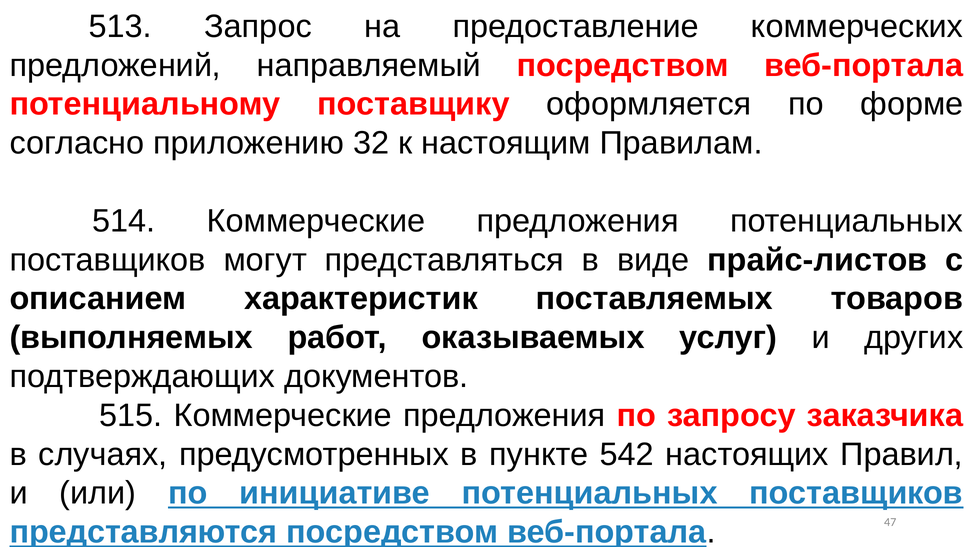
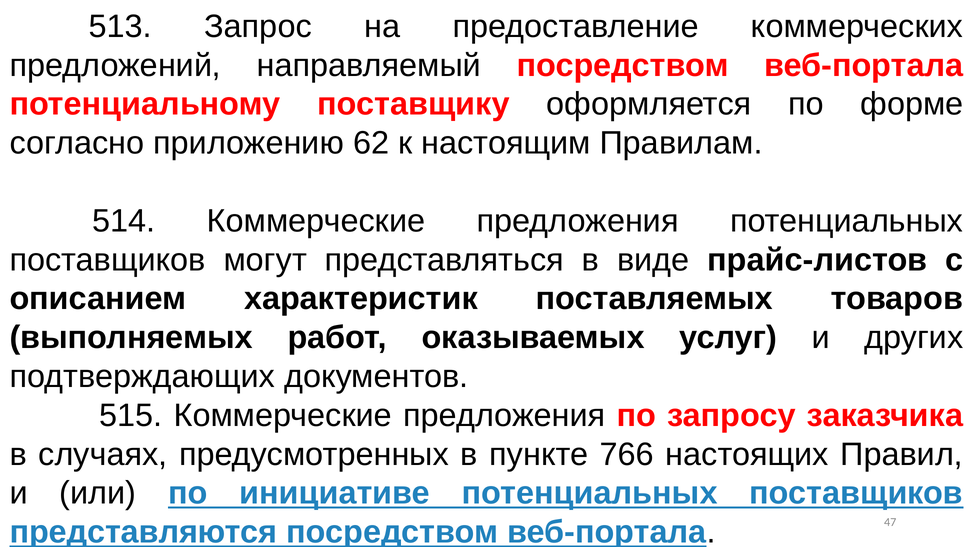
32: 32 -> 62 (371, 143)
542: 542 -> 766 (627, 455)
